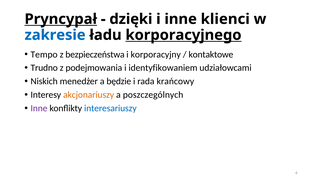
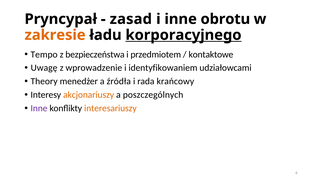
Pryncypał underline: present -> none (61, 19)
dzięki: dzięki -> zasad (131, 19)
klienci: klienci -> obrotu (225, 19)
zakresie colour: blue -> orange (55, 35)
korporacyjny: korporacyjny -> przedmiotem (156, 54)
Trudno: Trudno -> Uwagę (44, 68)
podejmowania: podejmowania -> wprowadzenie (94, 68)
Niskich: Niskich -> Theory (44, 81)
będzie: będzie -> źródła (119, 81)
interesariuszy colour: blue -> orange (110, 108)
